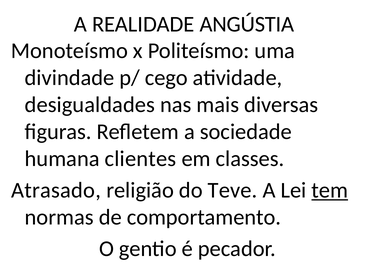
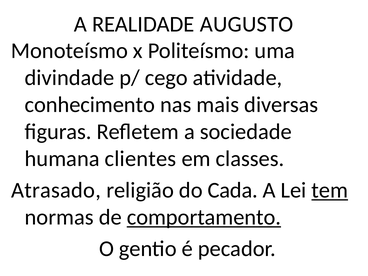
ANGÚSTIA: ANGÚSTIA -> AUGUSTO (247, 24)
desigualdades: desigualdades -> conhecimento (90, 105)
Teve: Teve -> Cada (233, 190)
comportamento underline: none -> present (204, 217)
